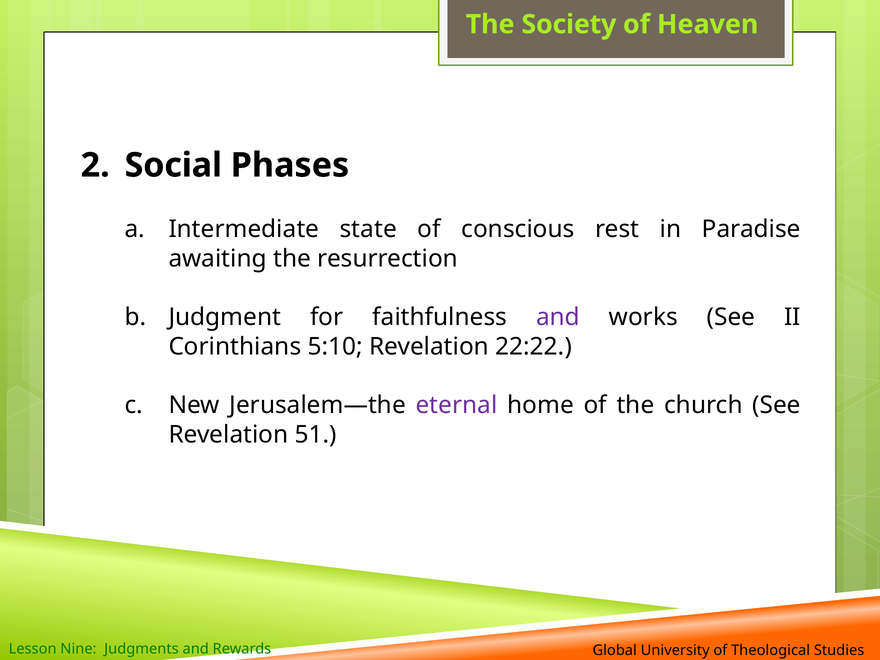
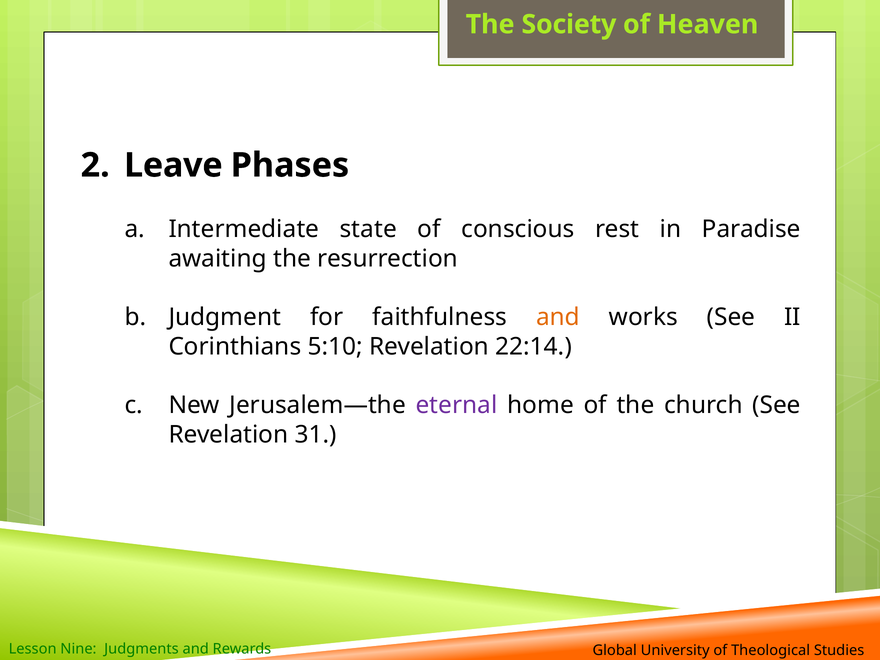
Social: Social -> Leave (173, 165)
and colour: purple -> orange (558, 317)
22:22: 22:22 -> 22:14 (534, 347)
51: 51 -> 31 (316, 435)
